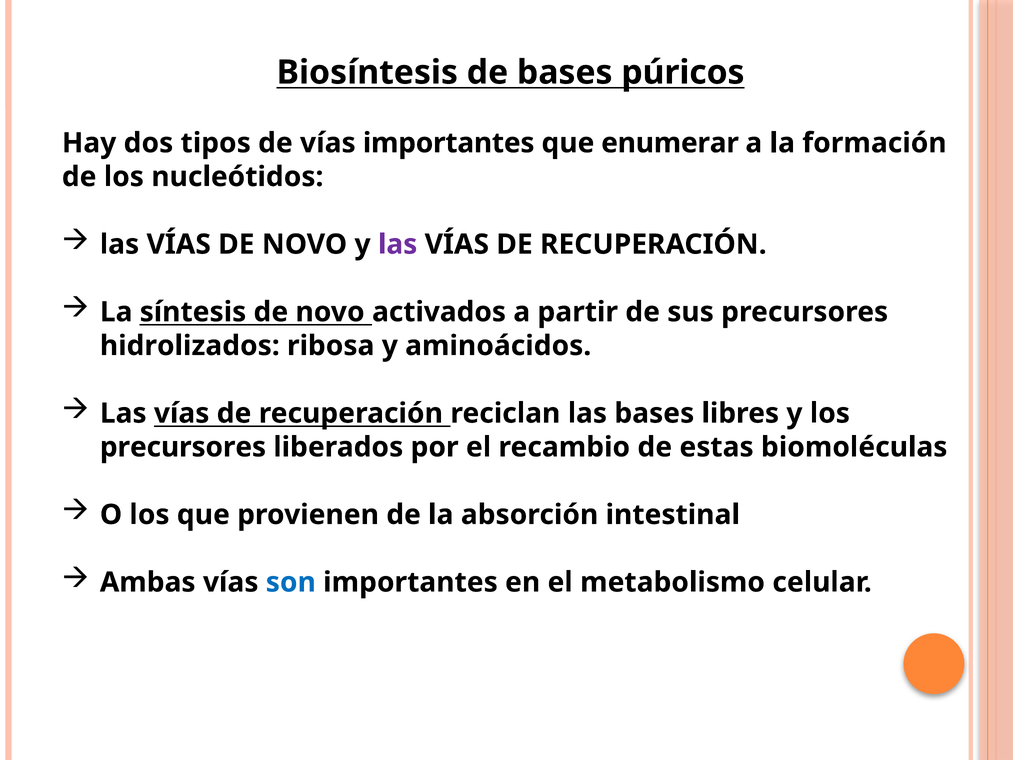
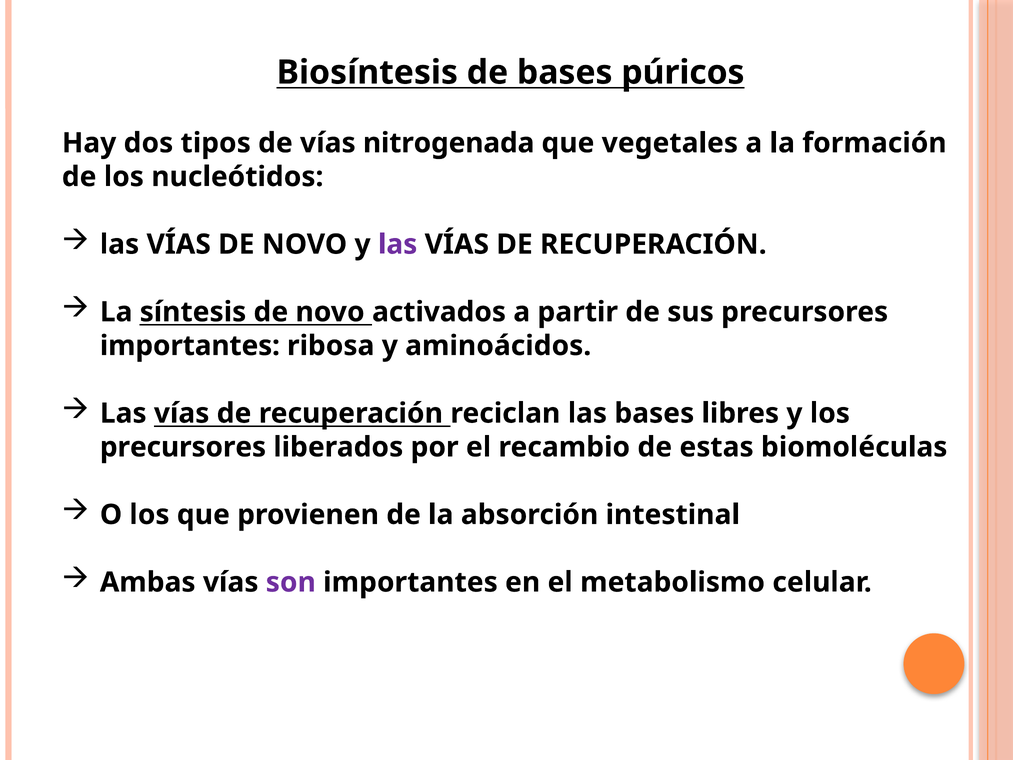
vías importantes: importantes -> nitrogenada (449, 143)
enumerar: enumerar -> vegetales (670, 143)
hidrolizados: hidrolizados -> importantes (190, 346)
son colour: blue -> purple (291, 582)
